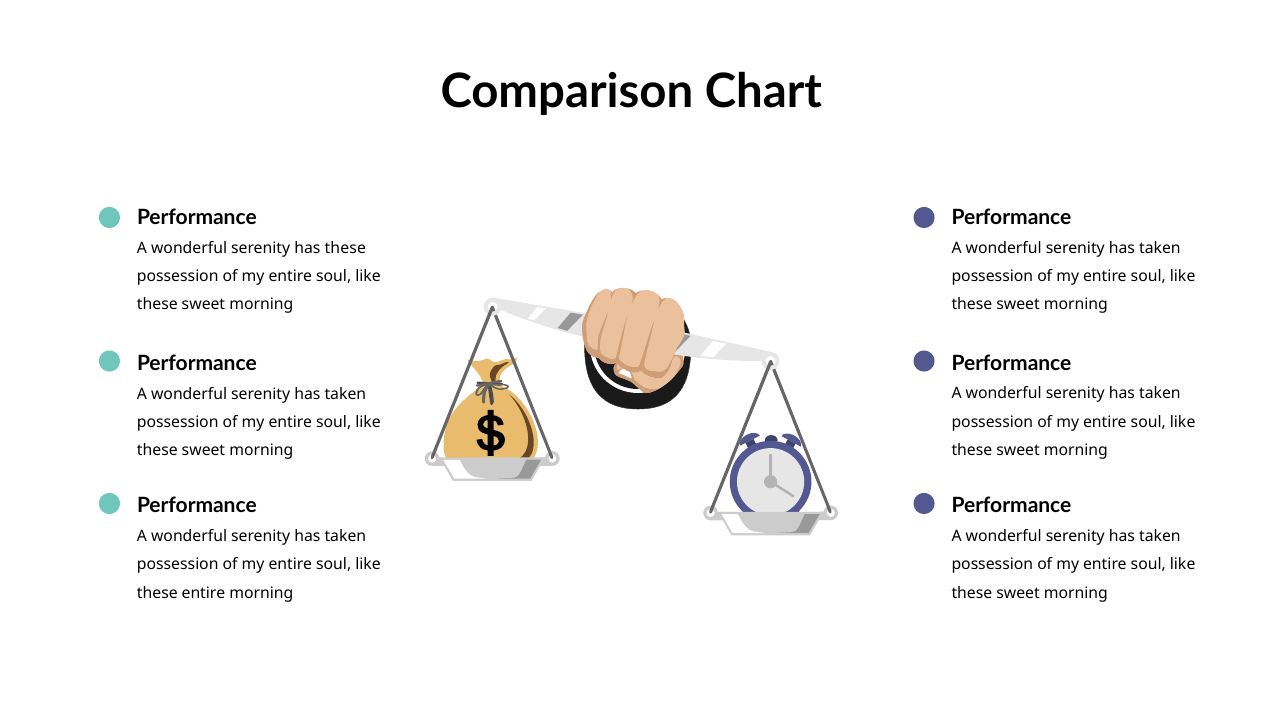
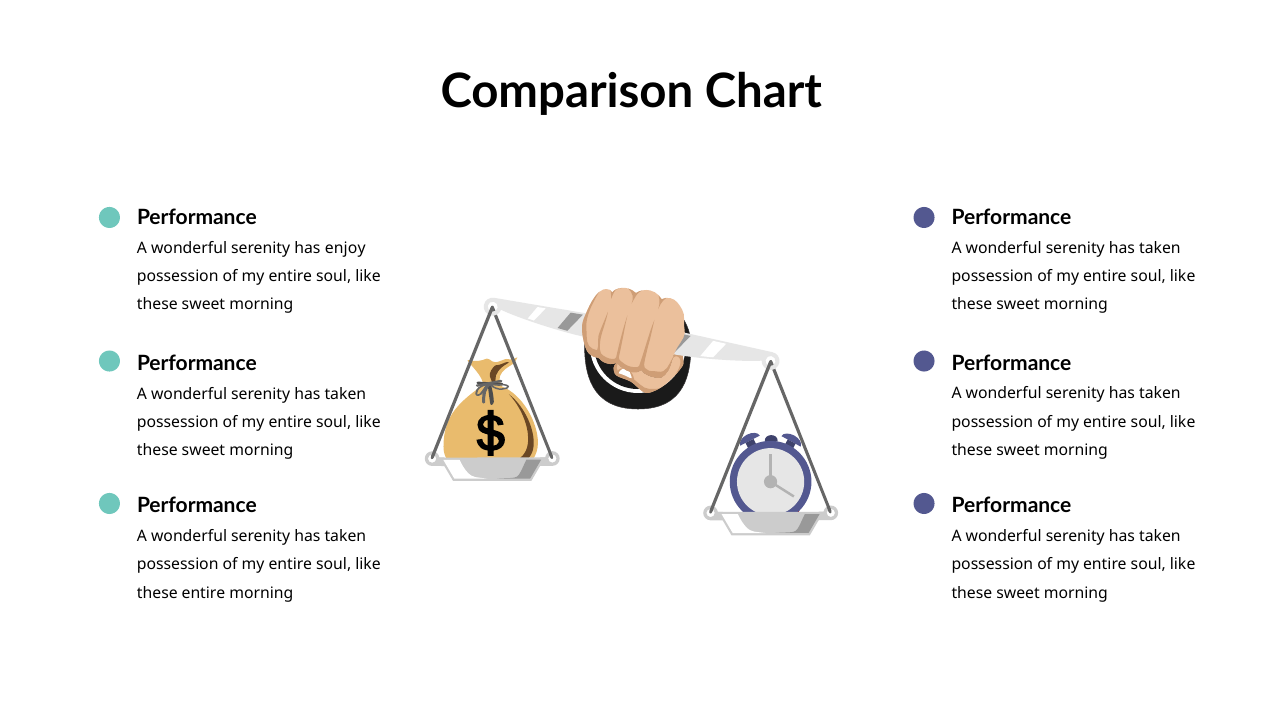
has these: these -> enjoy (345, 248)
